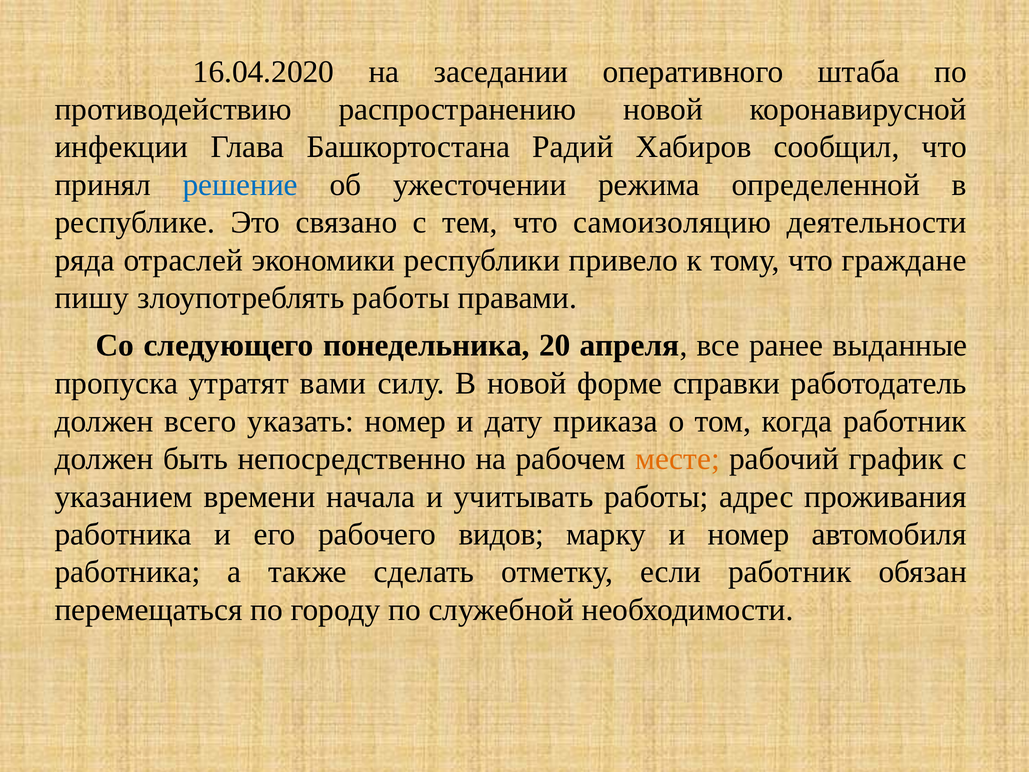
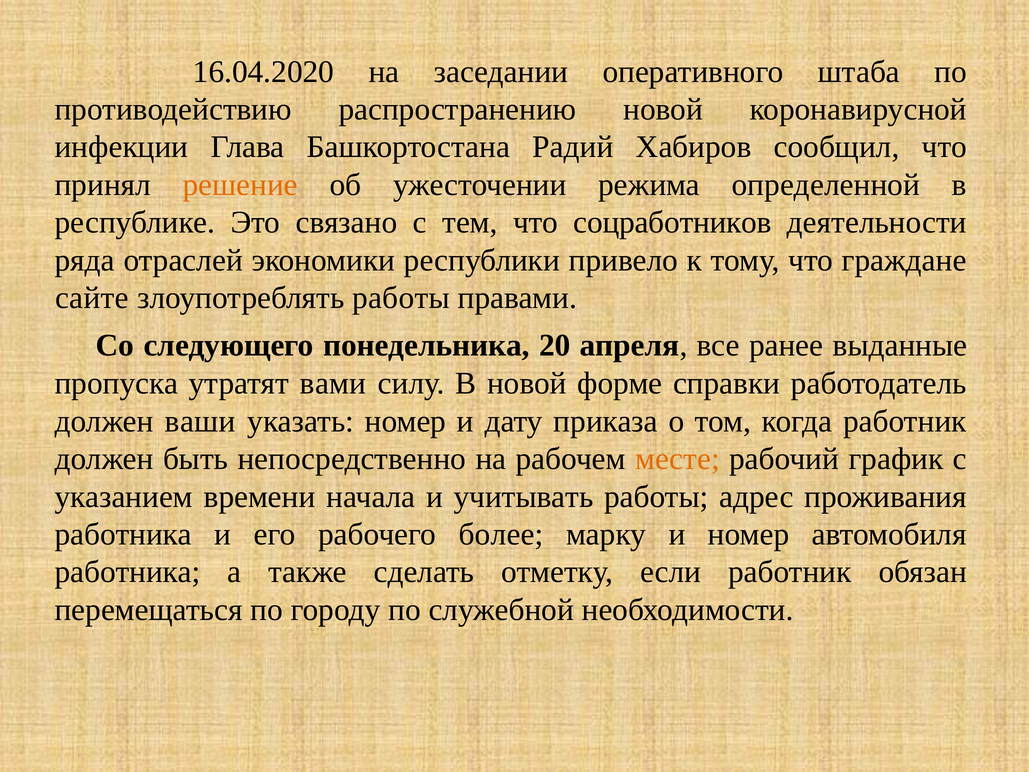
решение colour: blue -> orange (240, 185)
самоизоляцию: самоизоляцию -> соцработников (673, 222)
пишу: пишу -> сайте (92, 298)
всего: всего -> ваши (200, 421)
видов: видов -> более (501, 534)
